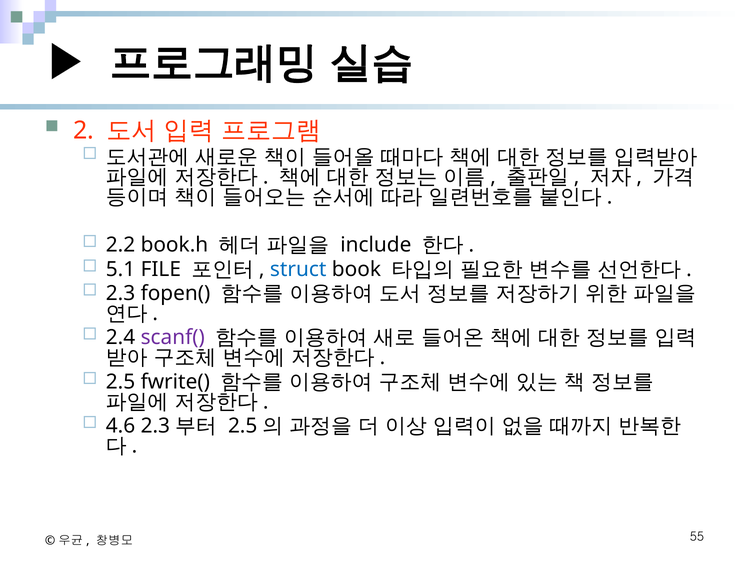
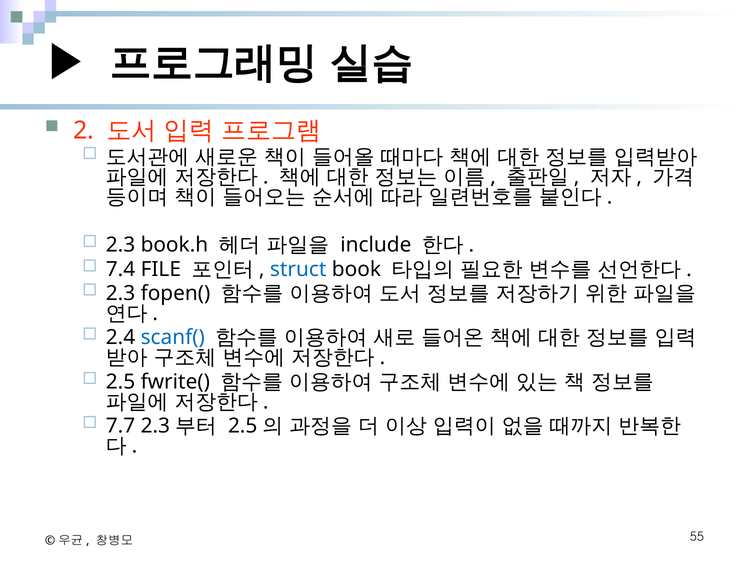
2.2: 2.2 -> 2.3 (121, 245)
5.1: 5.1 -> 7.4 (121, 269)
scanf( colour: purple -> blue (173, 337)
4.6: 4.6 -> 7.7 (121, 426)
